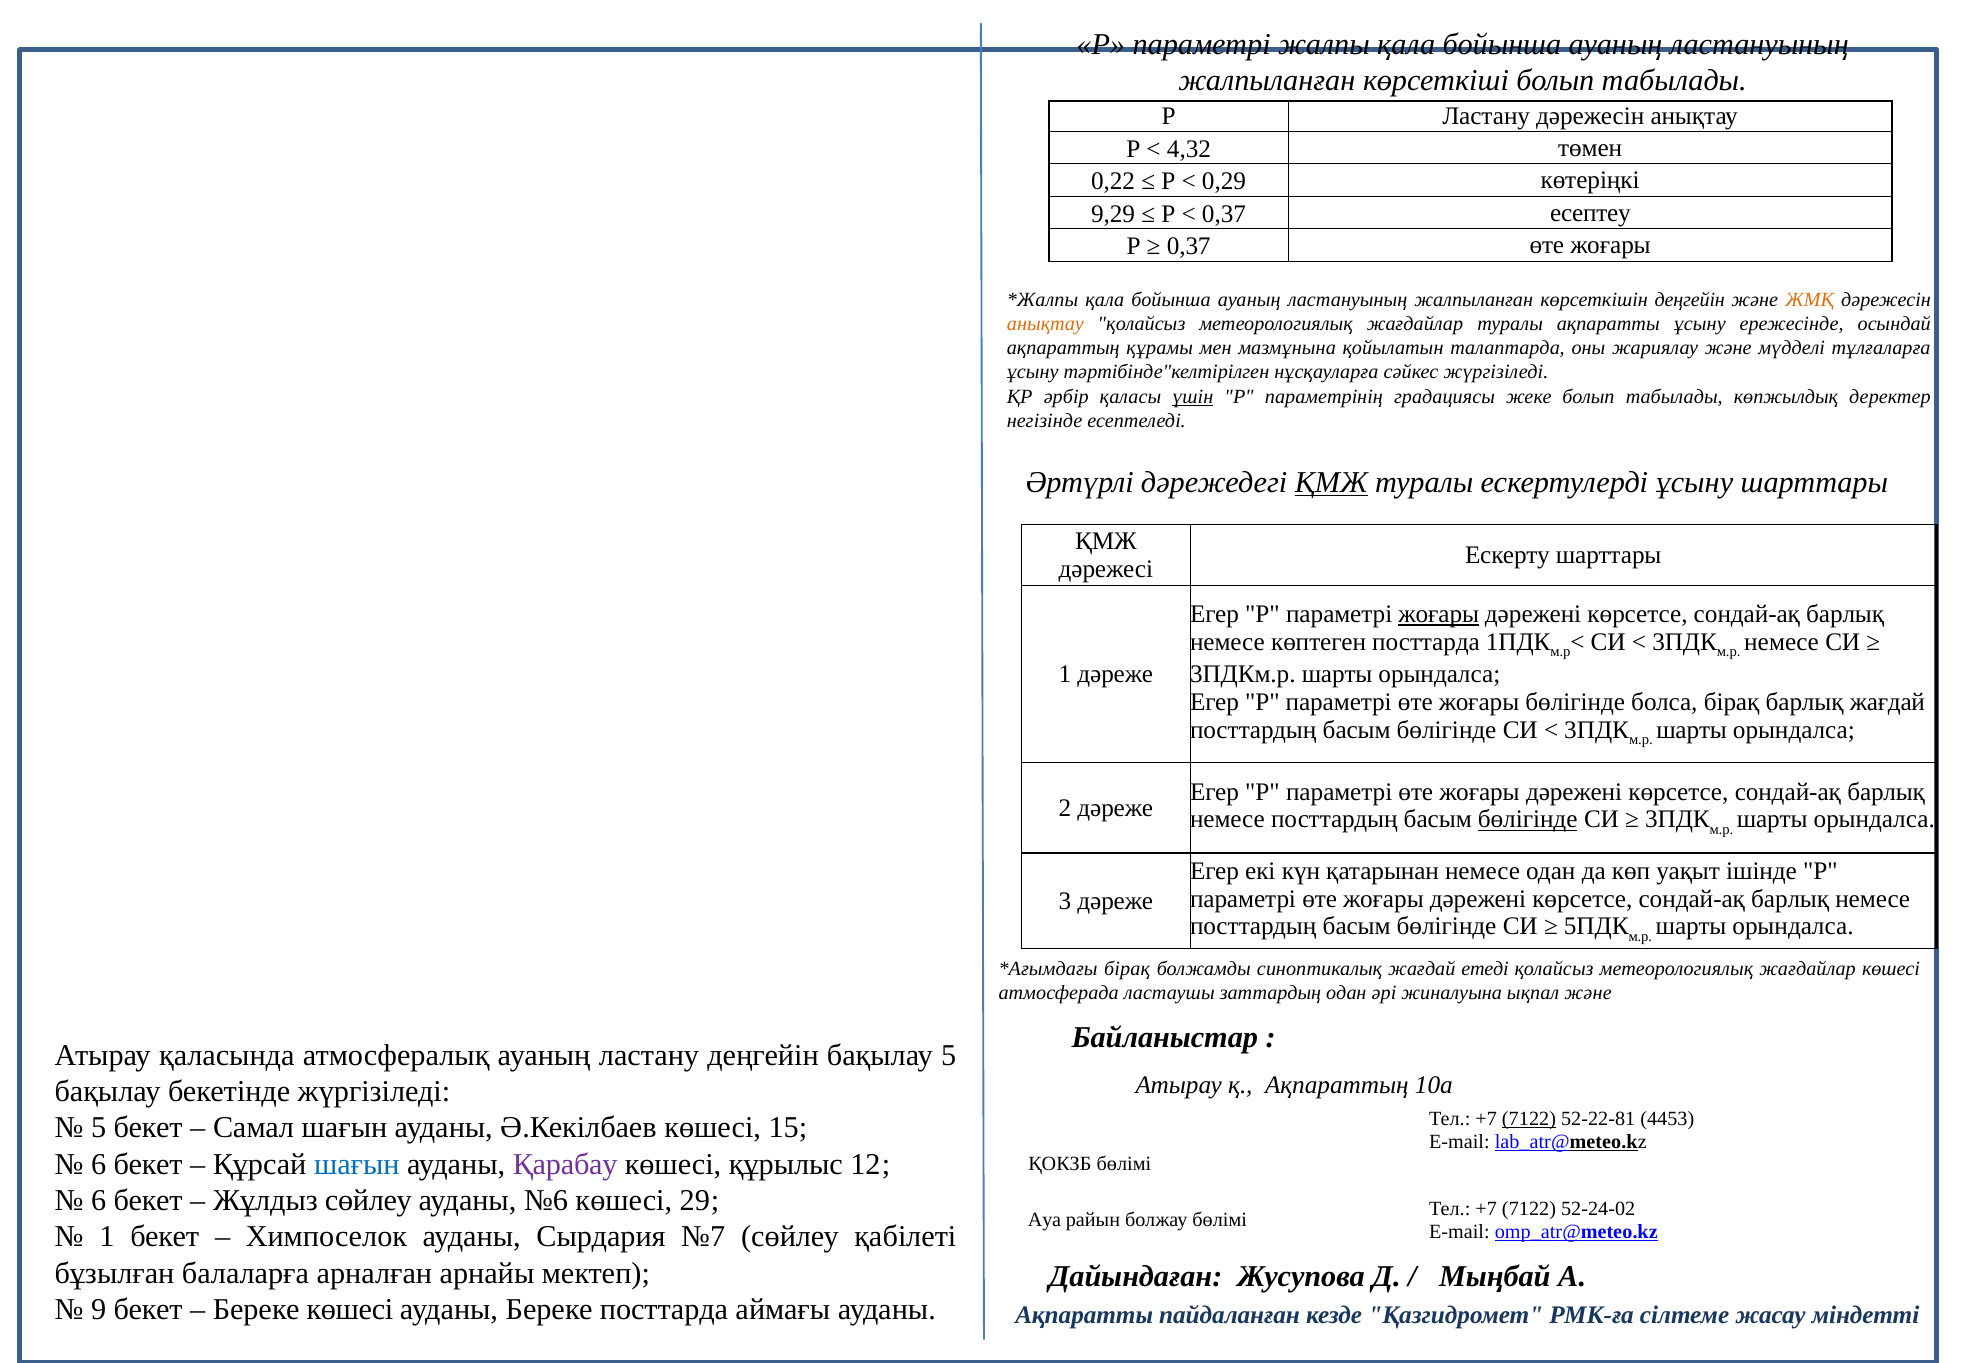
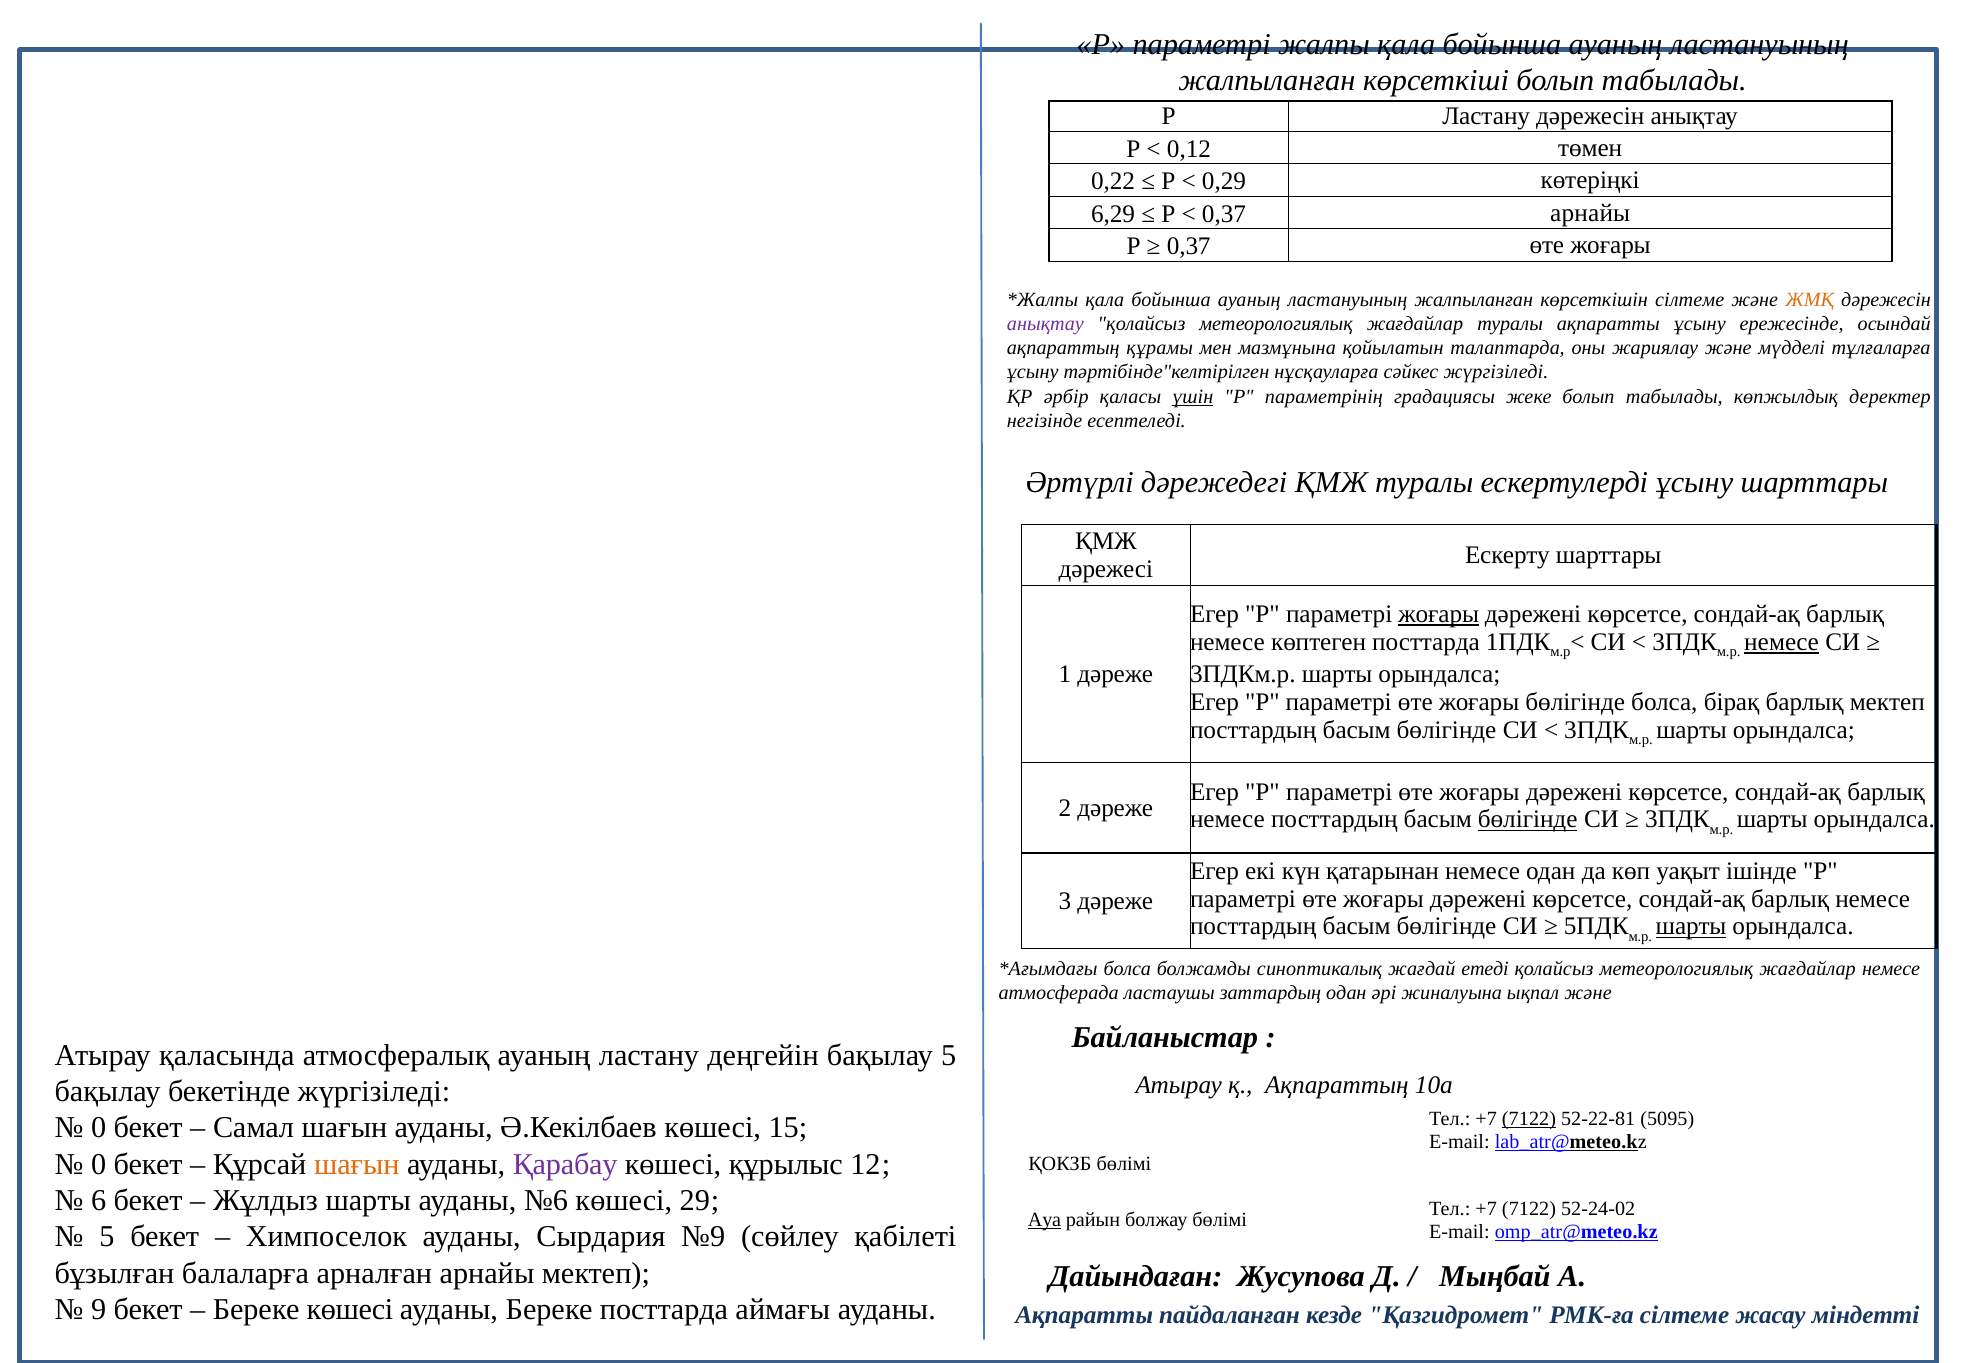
4,32: 4,32 -> 0,12 (1189, 149)
9,29: 9,29 -> 6,29 (1113, 214)
0,37 есептеу: есептеу -> арнайы (1590, 213)
көрсеткішін деңгейін: деңгейін -> сілтеме (1690, 300)
анықтау colour: orange -> purple (1045, 324)
ҚМЖ underline: present -> none (1331, 482)
немесе underline: none -> present (1781, 642)
барлық жағдай: жағдай -> мектеп (1887, 702)
шарты underline: none -> present (1691, 926)
бірақ: бірақ -> болса (1127, 968)
жағдайлар көшесі: көшесі -> немесе (1891, 968)
4453: 4453 -> 5095 (1667, 1119)
5: 5 -> 0 (99, 1127)
6: 6 -> 0 (99, 1164)
шағын colour: blue -> orange (357, 1164)
Жұлдыз сөйлеу: сөйлеу -> шарты (368, 1200)
Ауа underline: none -> present (1045, 1220)
1: 1 -> 5 (107, 1236)
№7: №7 -> №9 (703, 1236)
